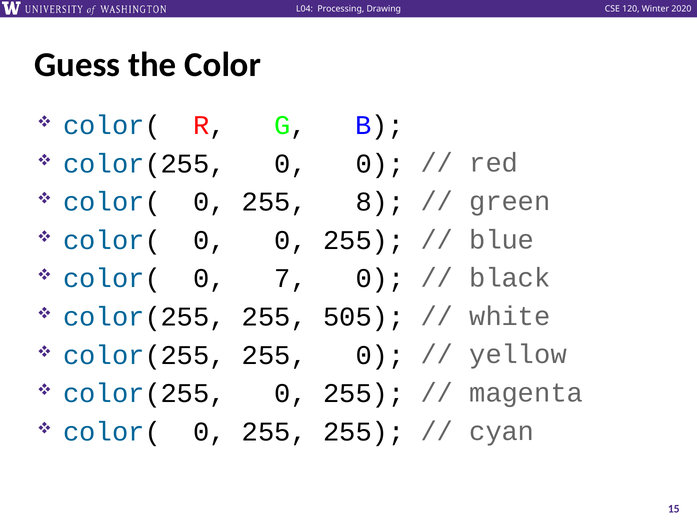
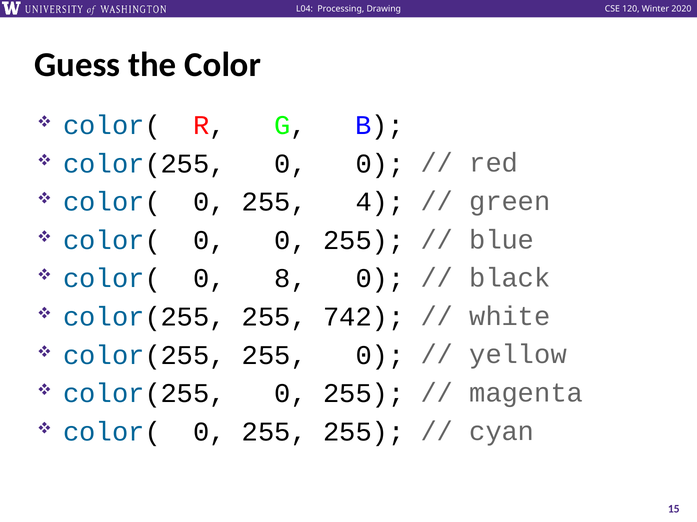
8: 8 -> 4 (380, 202)
7: 7 -> 8 (291, 279)
505: 505 -> 742 (364, 317)
